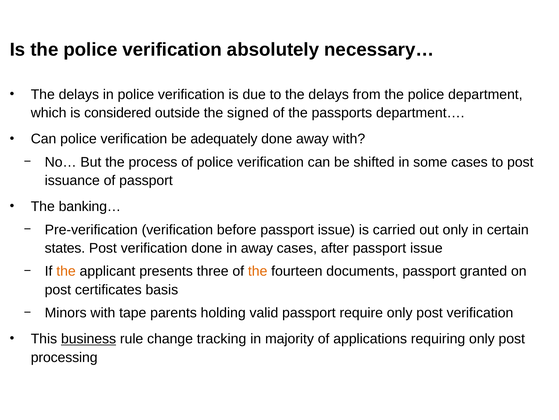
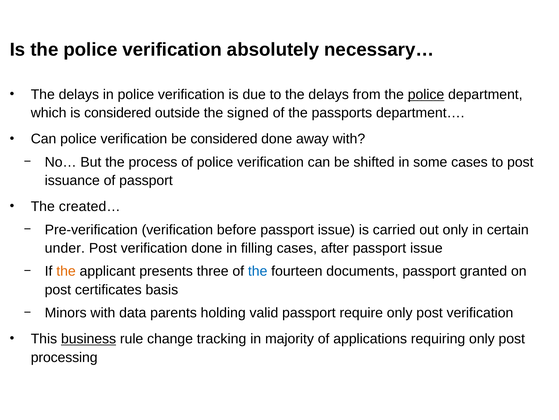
police underline: none -> present (426, 94)
be adequately: adequately -> considered (224, 139)
banking…: banking… -> created… (90, 206)
states: states -> under (65, 248)
in away: away -> filling (257, 248)
the colour: orange -> blue (258, 271)
tape: tape -> data (133, 312)
